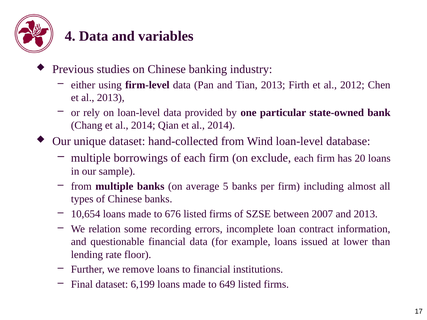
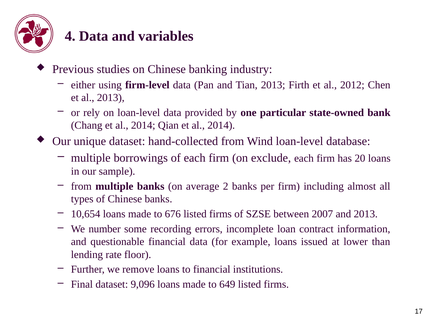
5: 5 -> 2 (226, 186)
relation: relation -> number (105, 229)
6,199: 6,199 -> 9,096 (143, 285)
